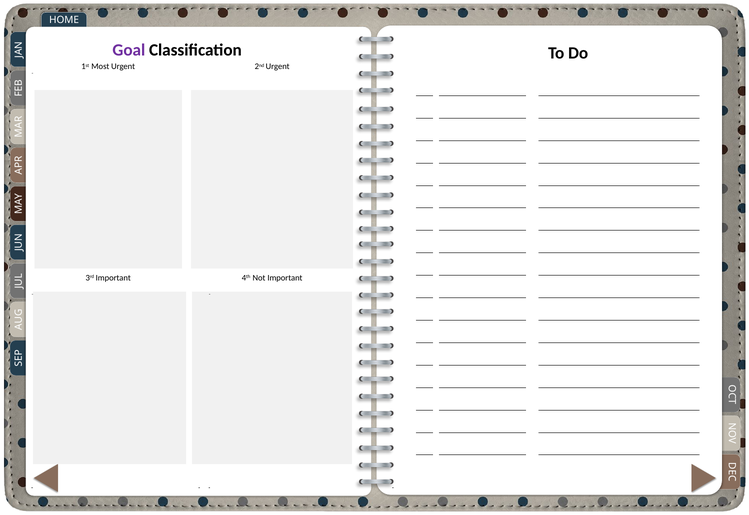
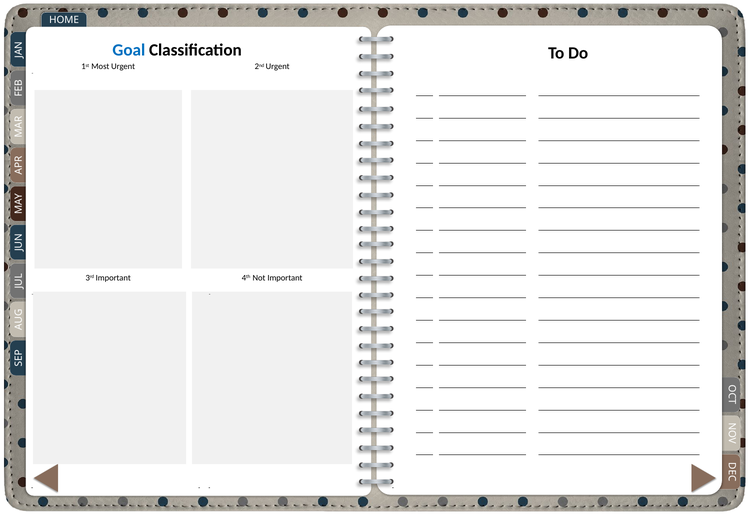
Goal colour: purple -> blue (129, 50)
